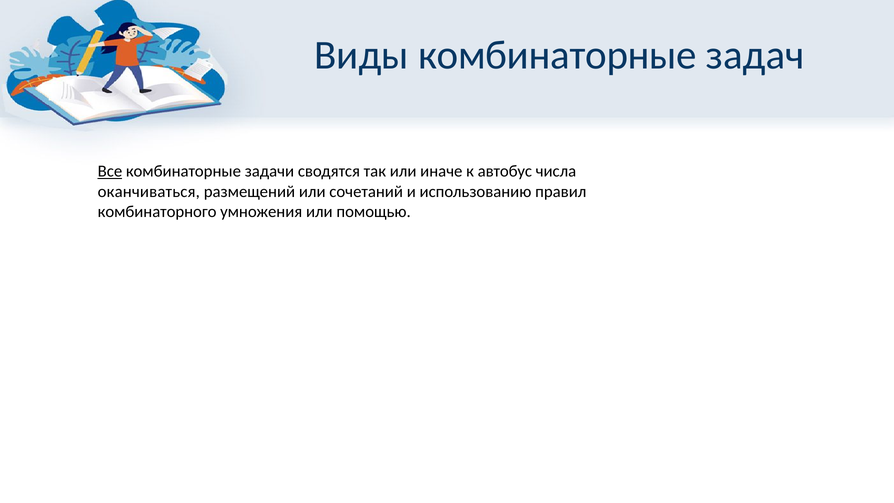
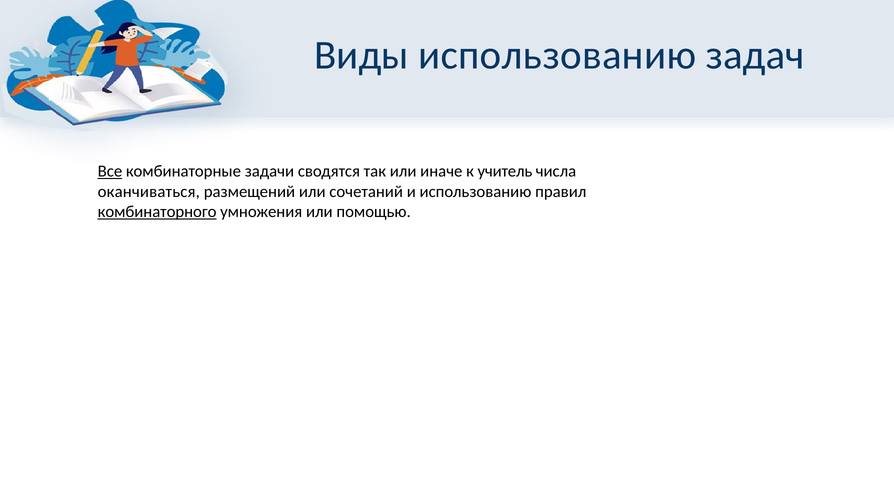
Виды комбинаторные: комбинаторные -> использованию (557, 55)
автобус: автобус -> учитель (505, 171)
комбинаторного underline: none -> present (157, 212)
